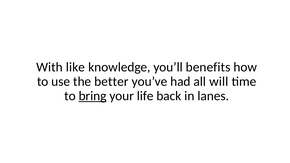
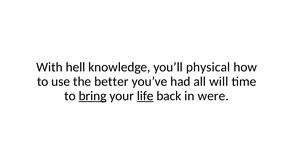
like: like -> hell (75, 67)
benefits: benefits -> physical (208, 67)
life underline: none -> present (145, 96)
lanes: lanes -> were (213, 96)
